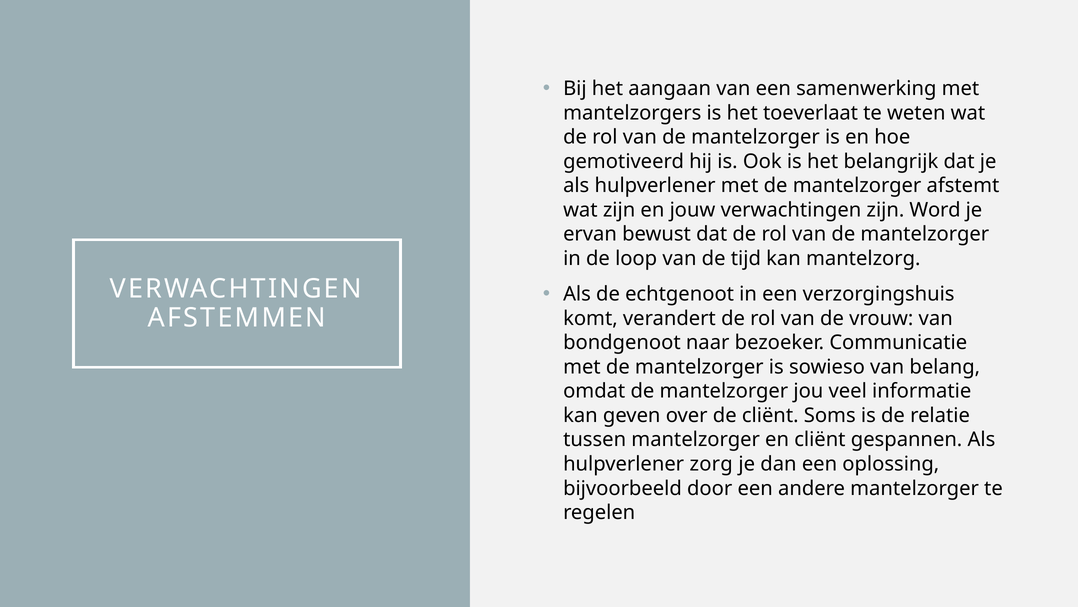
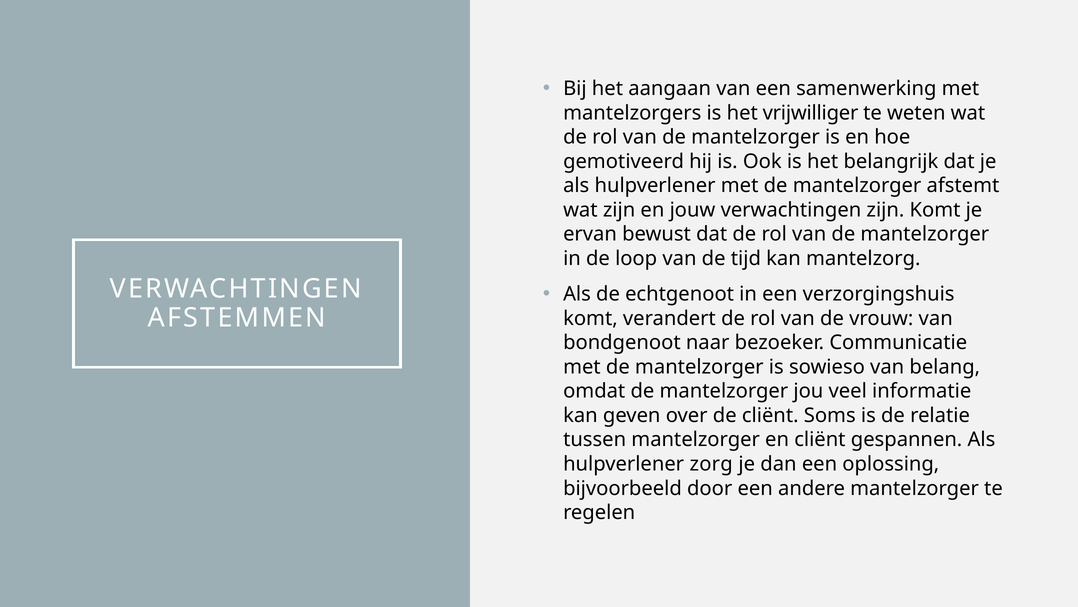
toeverlaat: toeverlaat -> vrijwilliger (811, 113)
zijn Word: Word -> Komt (935, 210)
